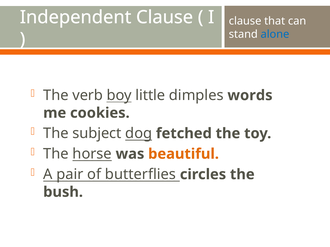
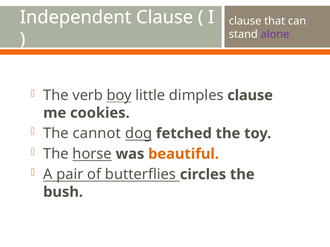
alone colour: blue -> purple (275, 34)
dimples words: words -> clause (250, 96)
subject: subject -> cannot (97, 134)
